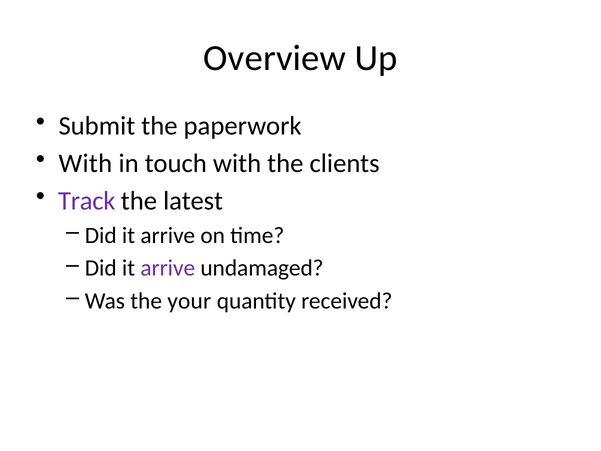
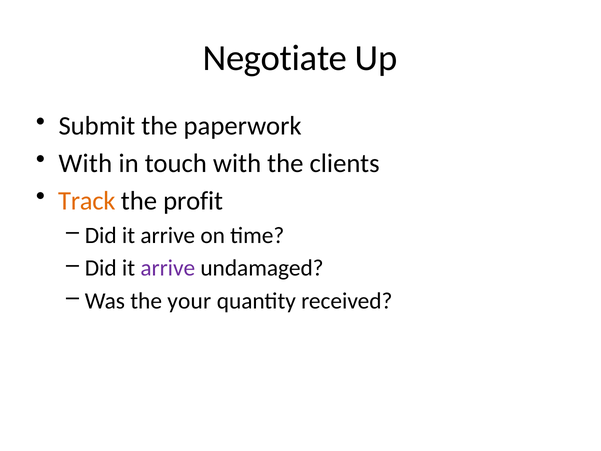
Overview: Overview -> Negotiate (275, 58)
Track colour: purple -> orange (87, 201)
latest: latest -> profit (193, 201)
